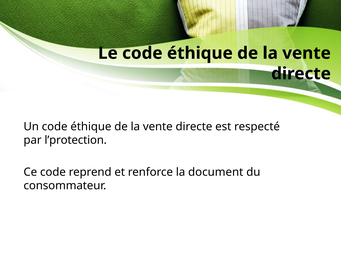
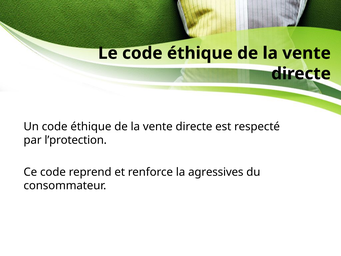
document: document -> agressives (216, 172)
